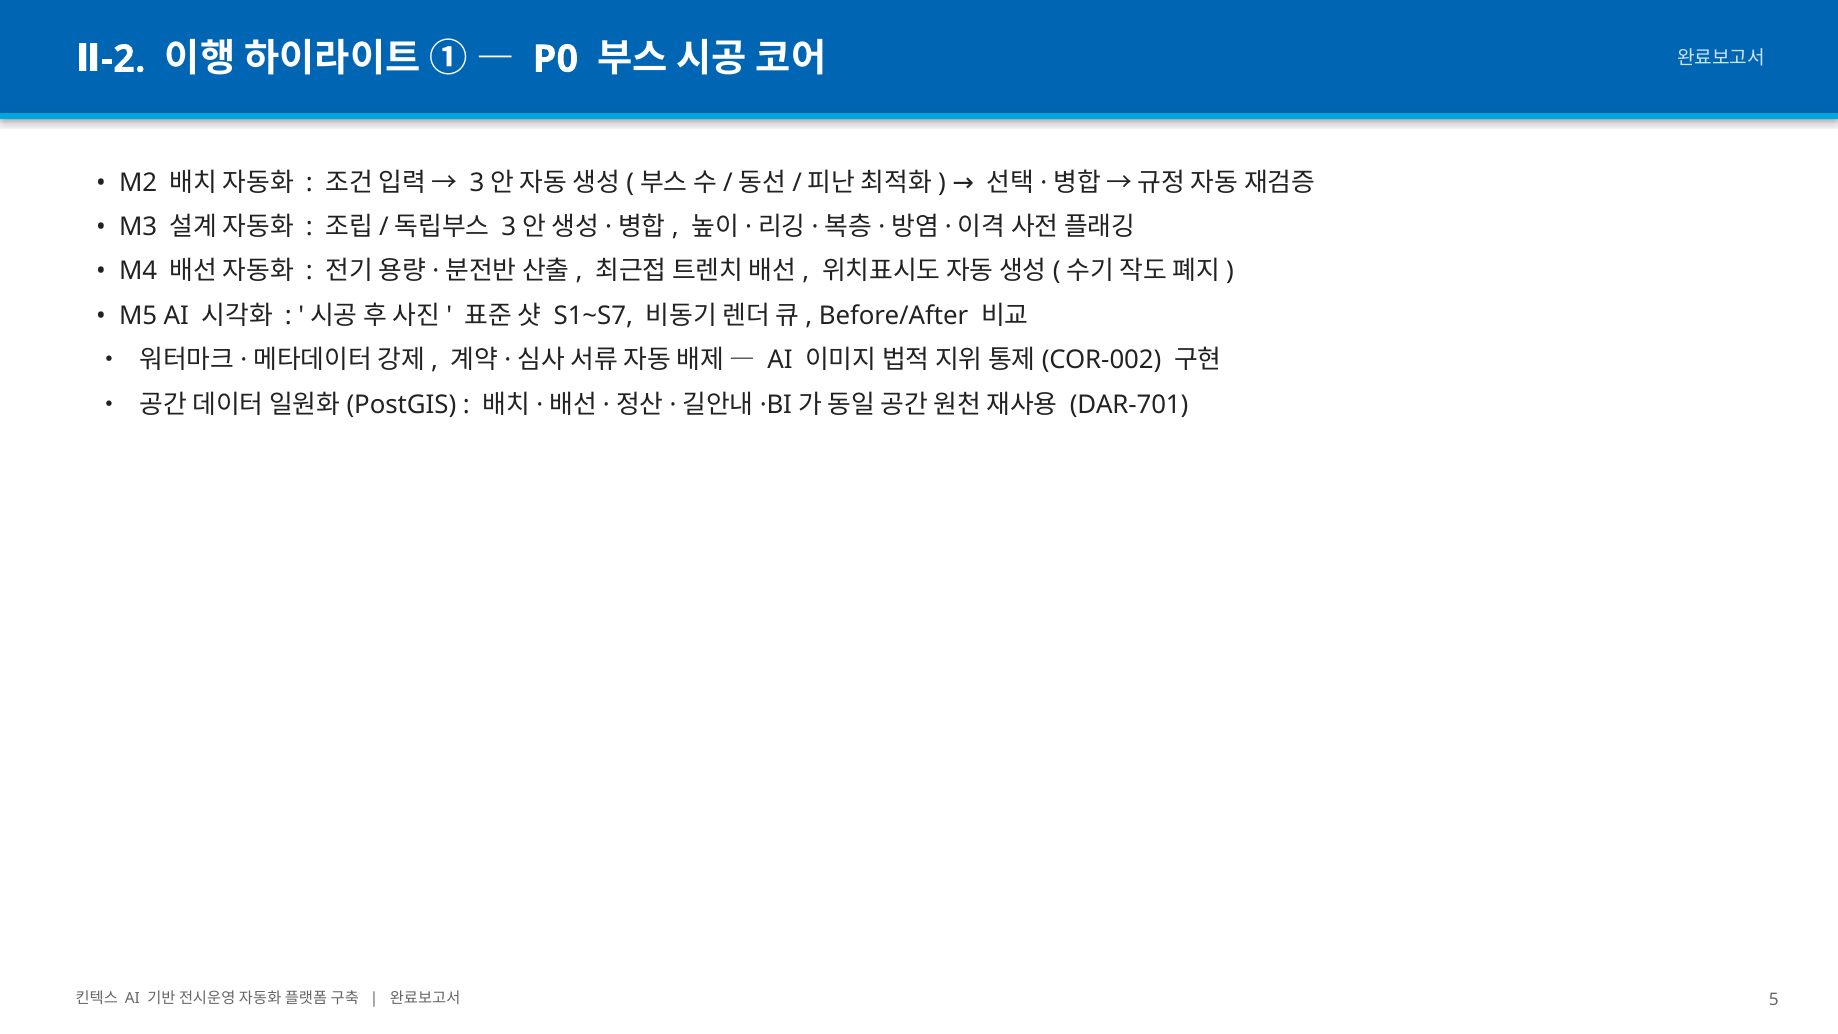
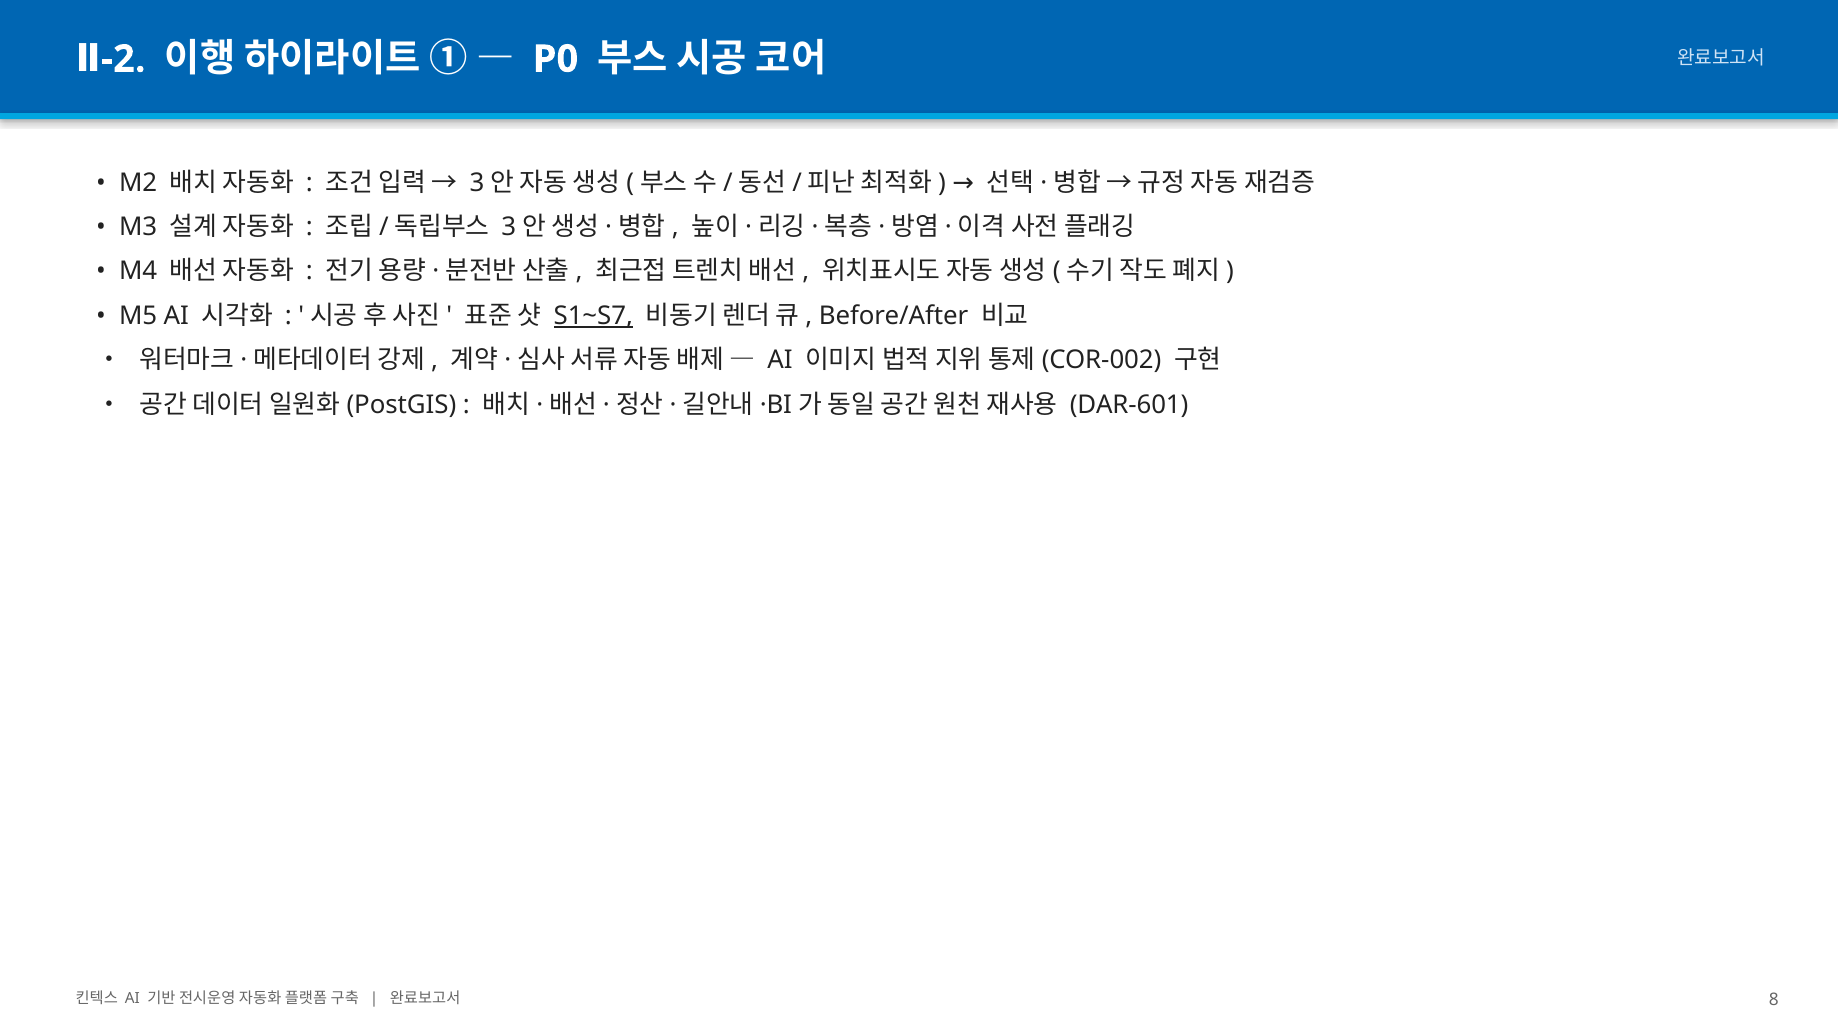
S1~S7 underline: none -> present (593, 316)
DAR-701: DAR-701 -> DAR-601 (1129, 405)
5: 5 -> 8 (1774, 1000)
